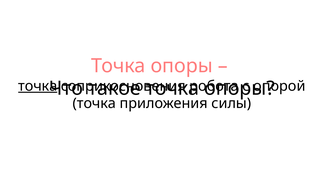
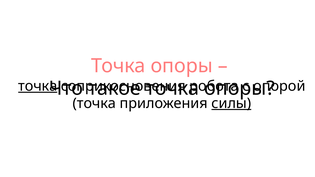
силы underline: none -> present (231, 103)
